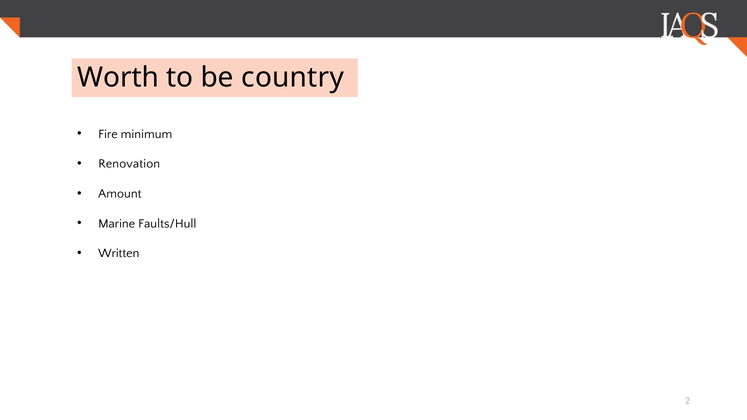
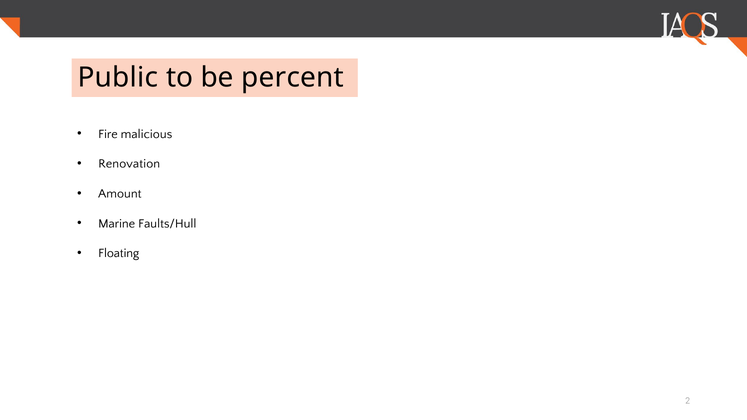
Worth: Worth -> Public (118, 78)
country: country -> percent (293, 78)
minimum: minimum -> malicious (146, 134)
Written: Written -> Floating (119, 253)
